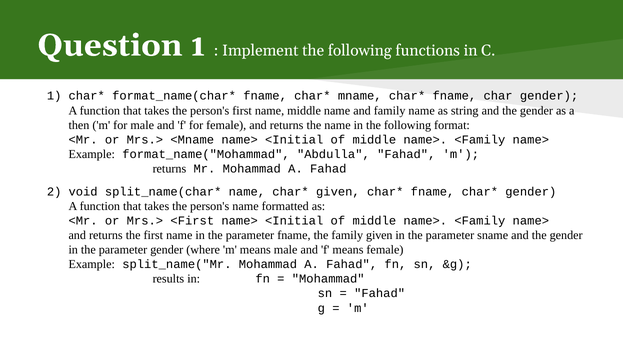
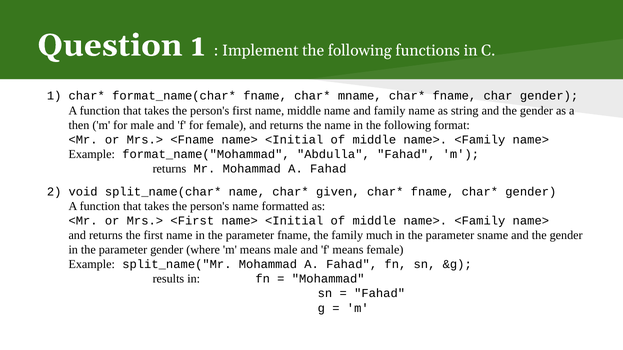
<Mname: <Mname -> <Fname (192, 140)
family given: given -> much (379, 236)
